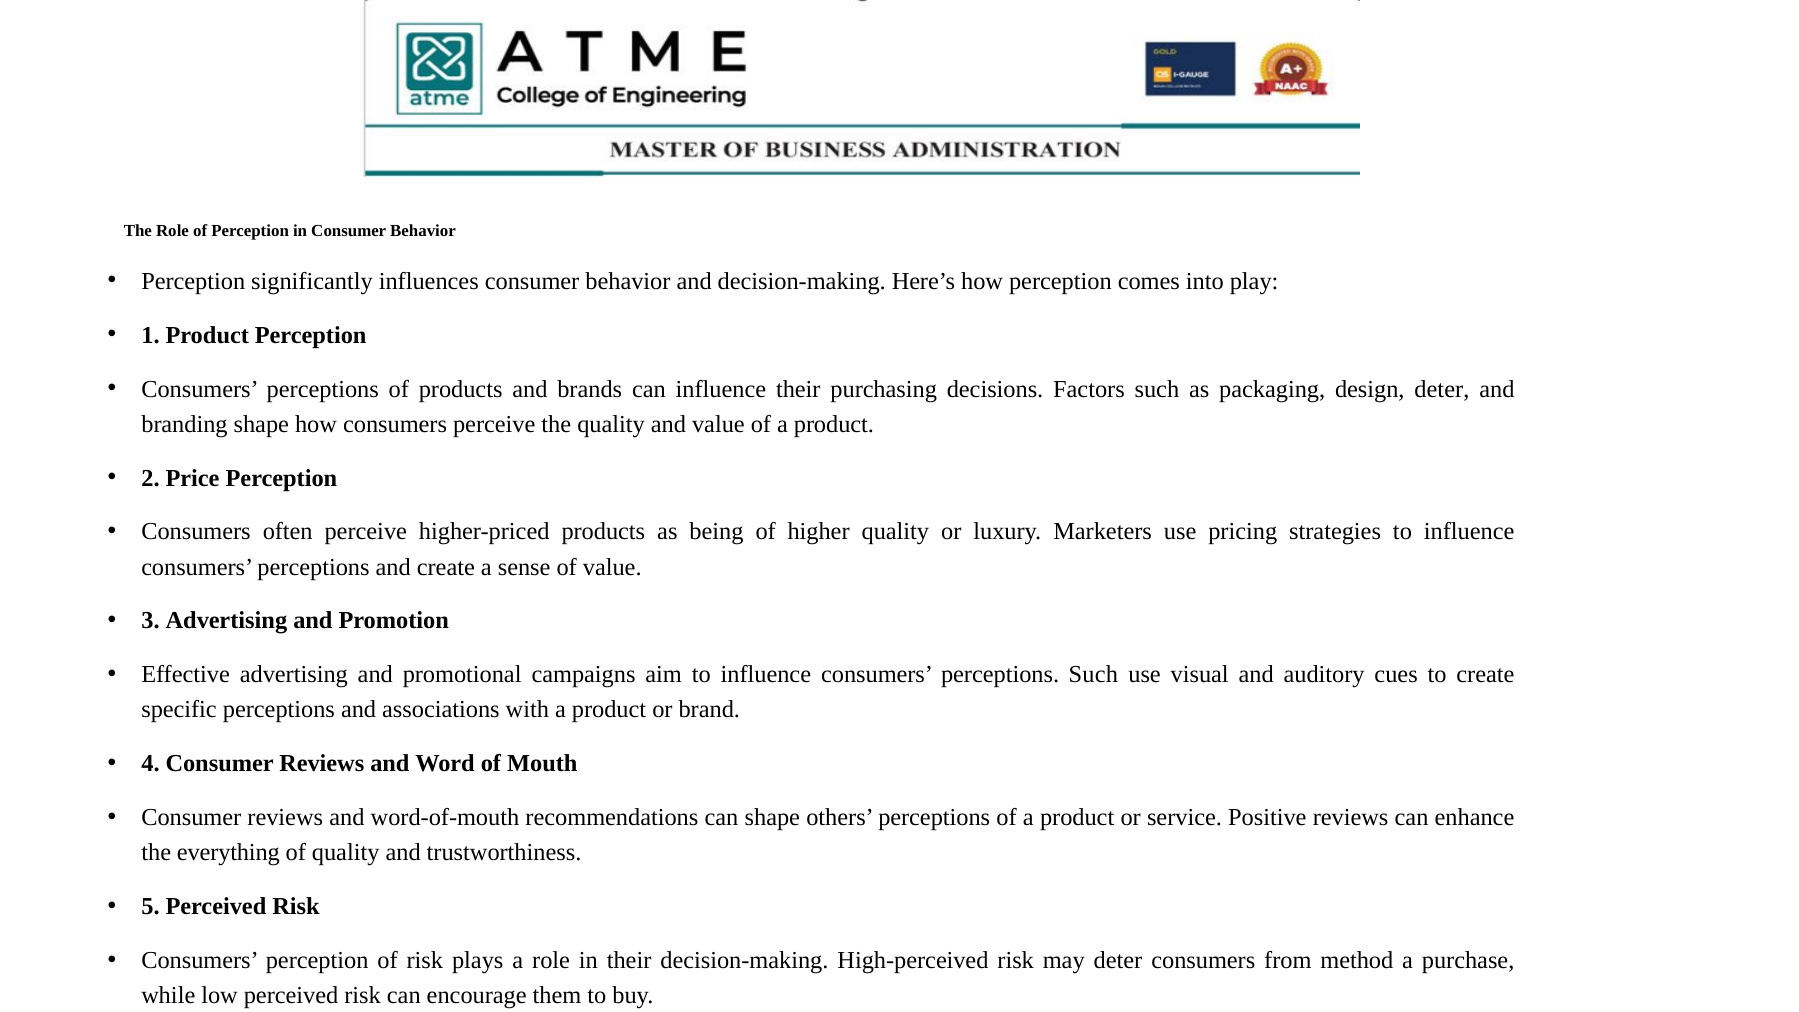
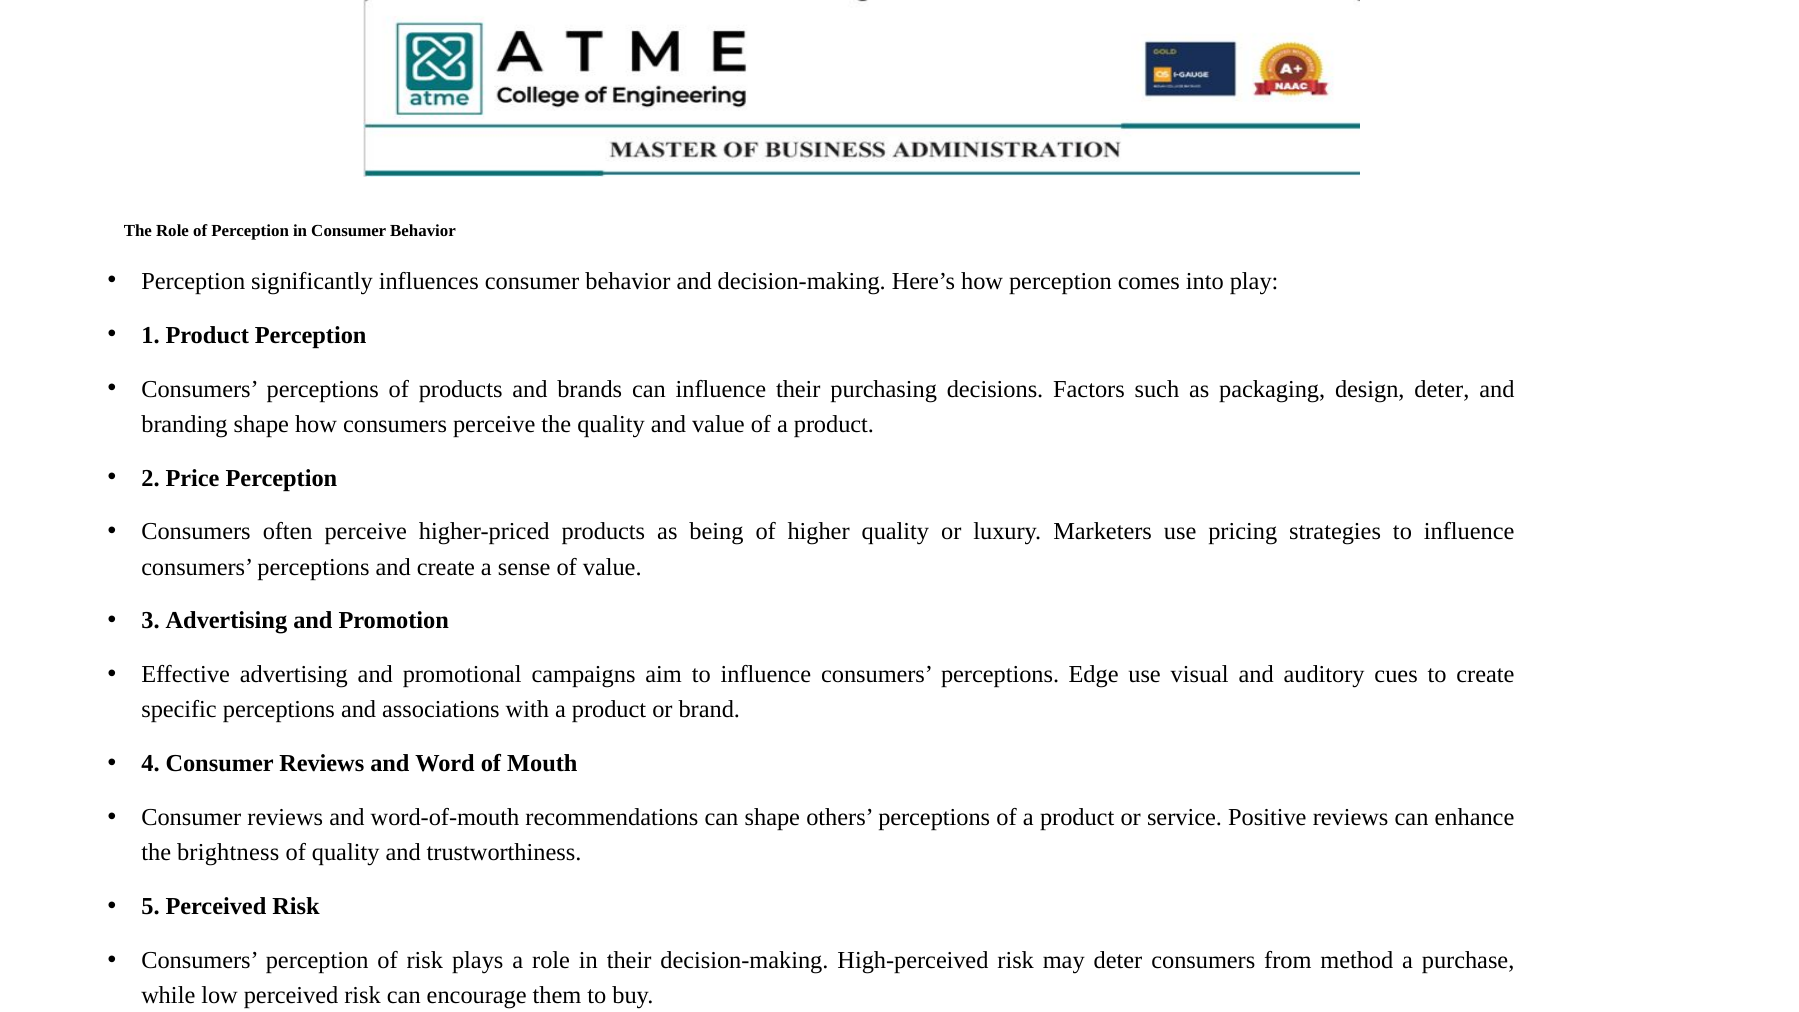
perceptions Such: Such -> Edge (1094, 675)
everything: everything -> brightness (228, 853)
